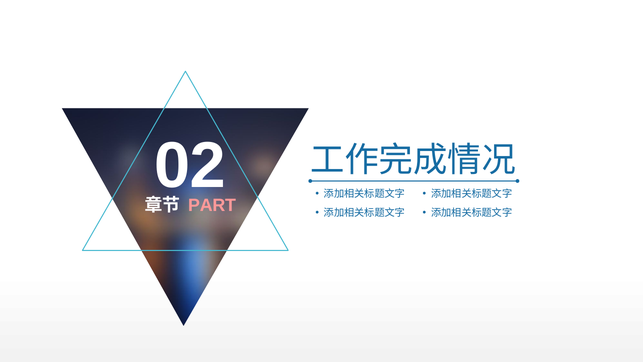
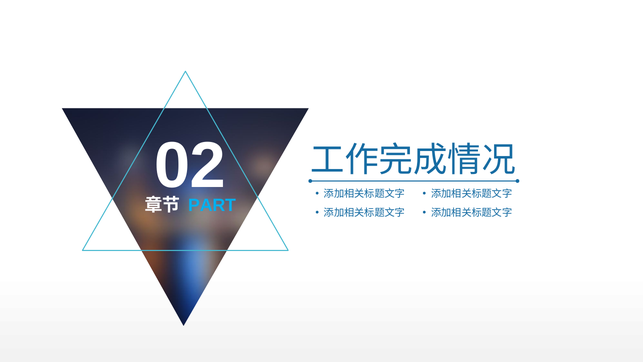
PART colour: pink -> light blue (212, 205)
